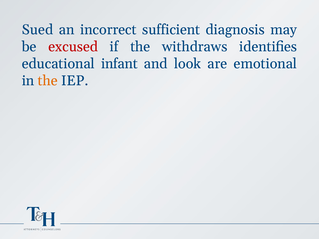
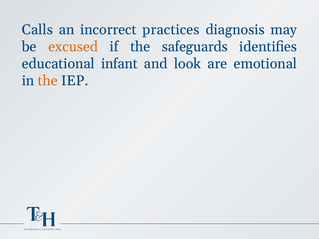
Sued: Sued -> Calls (37, 30)
sufficient: sufficient -> practices (171, 30)
excused colour: red -> orange (73, 47)
withdraws: withdraws -> safeguards (195, 47)
